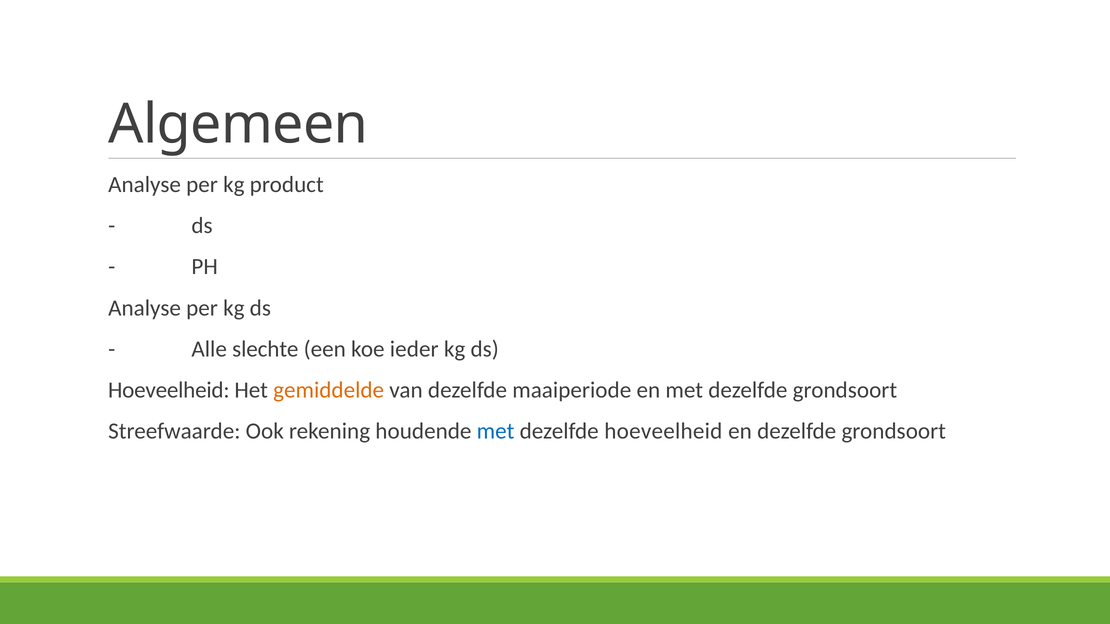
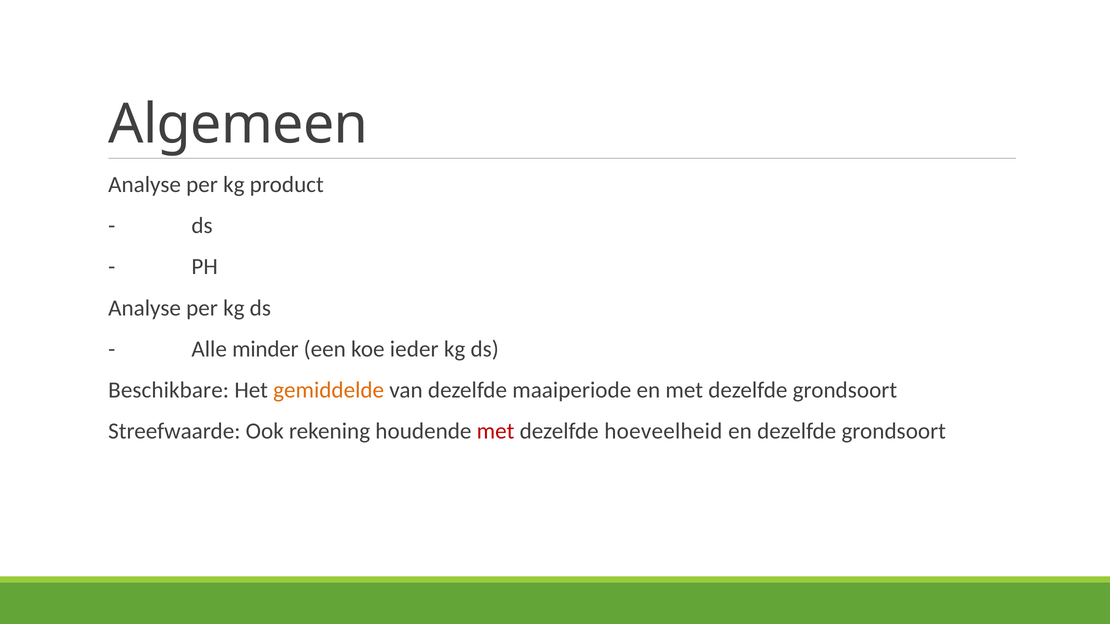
slechte: slechte -> minder (265, 349)
Hoeveelheid: Hoeveelheid -> Beschikbare (169, 390)
met colour: blue -> red (496, 432)
